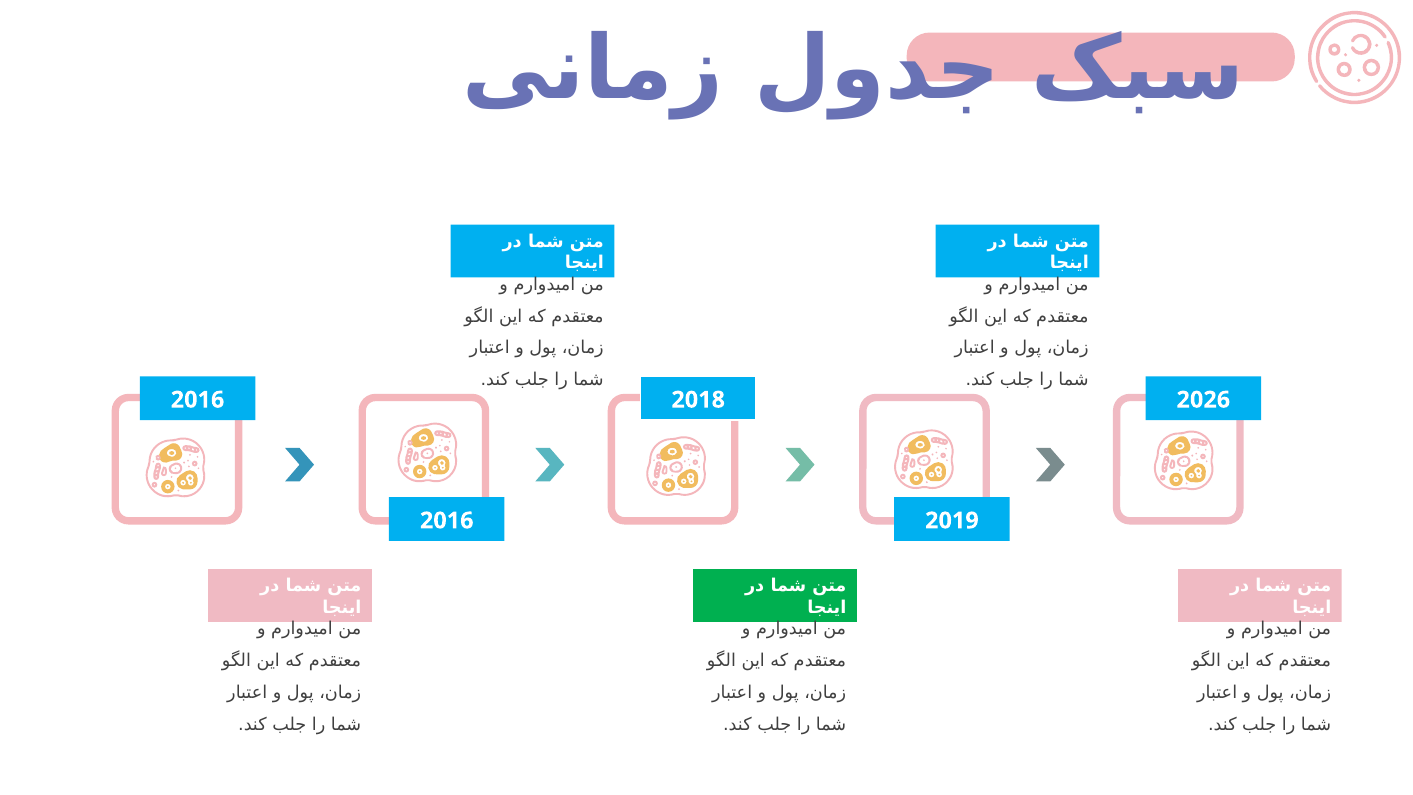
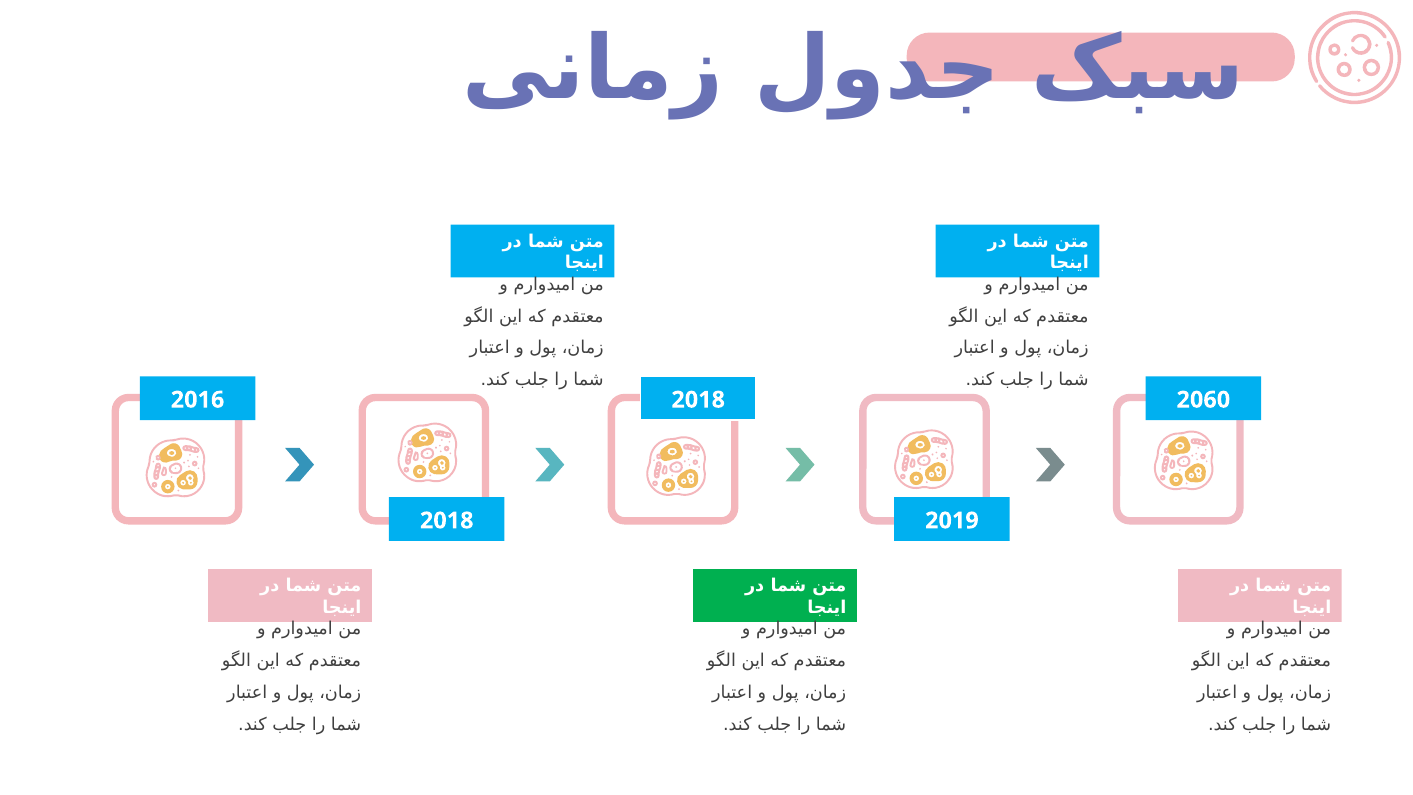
2026: 2026 -> 2060 (1203, 400)
2016: 2016 -> 2018 (447, 521)
